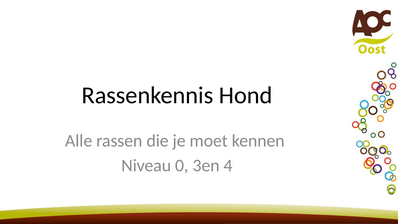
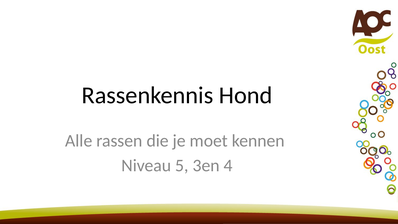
0: 0 -> 5 (182, 165)
